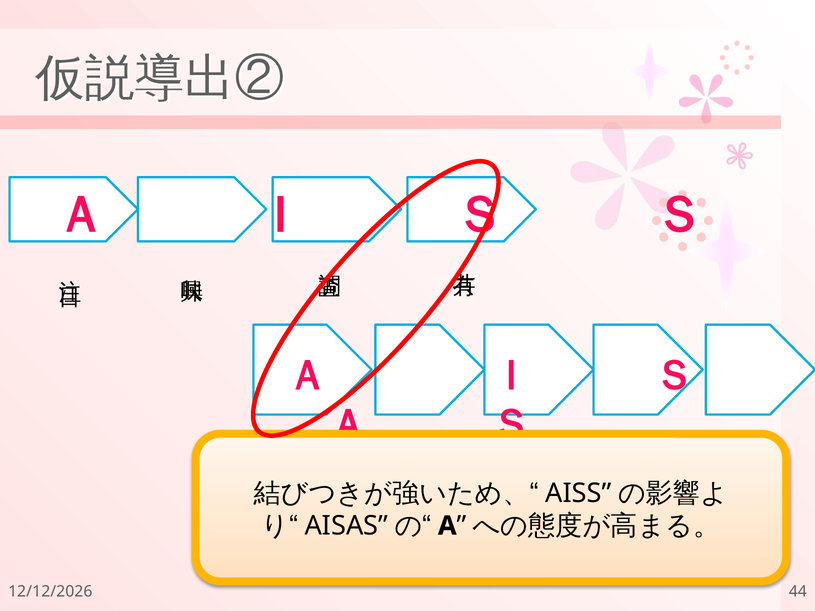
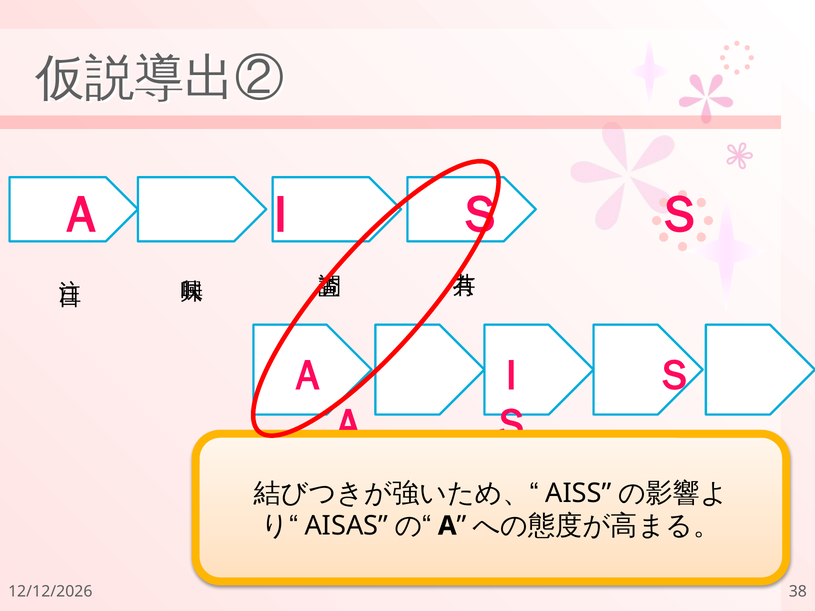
44: 44 -> 38 (798, 592)
